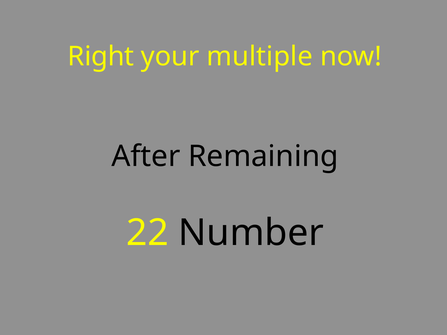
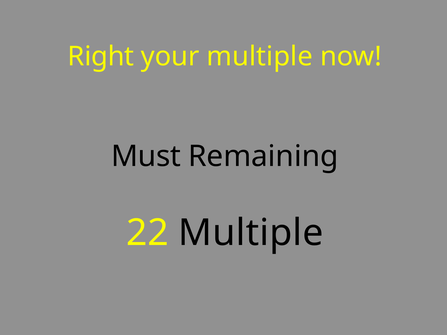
After: After -> Must (146, 157)
22 Number: Number -> Multiple (251, 233)
